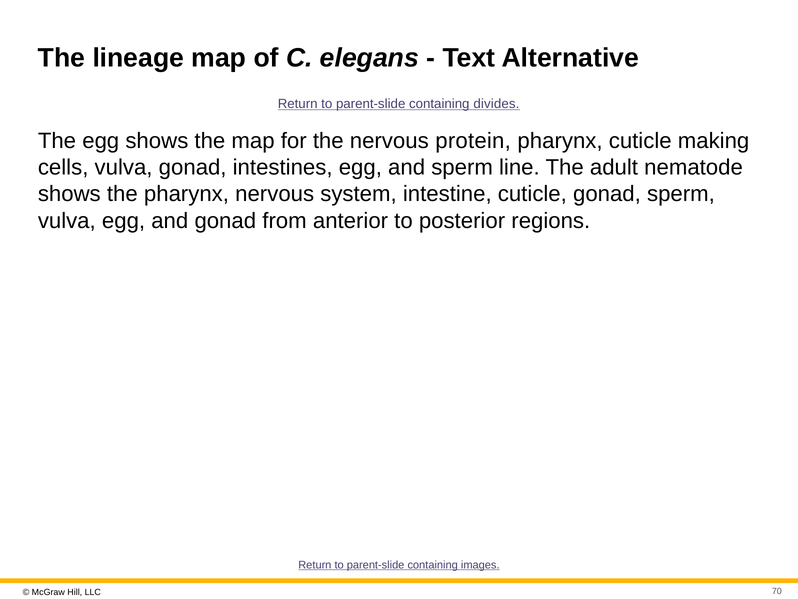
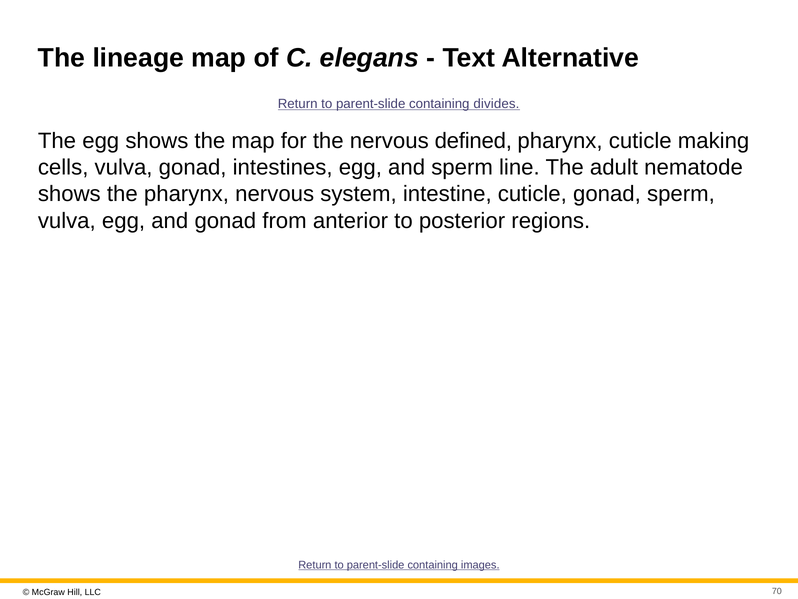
protein: protein -> defined (473, 141)
